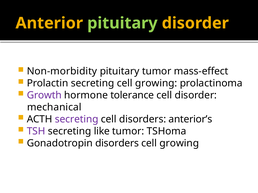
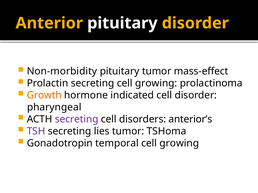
pituitary colour: light green -> white (122, 23)
Growth colour: purple -> orange (44, 95)
tolerance: tolerance -> indicated (132, 95)
mechanical: mechanical -> pharyngeal (54, 107)
like: like -> lies (102, 131)
Gonadotropin disorders: disorders -> temporal (117, 143)
